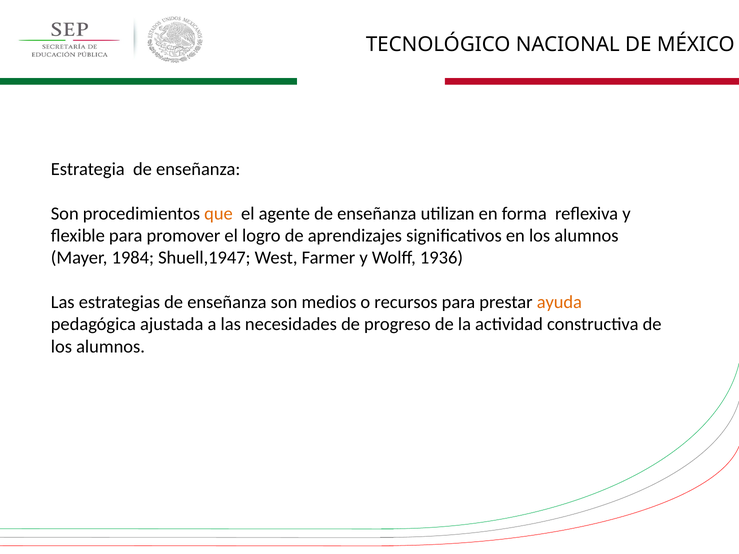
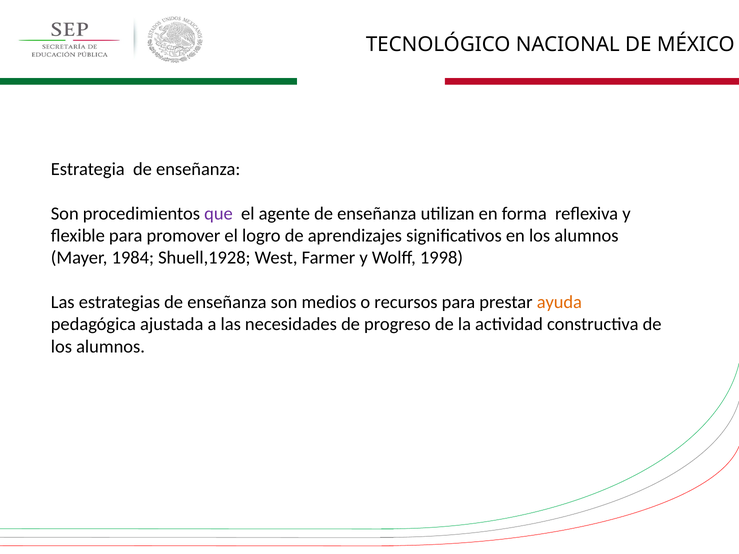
que colour: orange -> purple (218, 214)
Shuell,1947: Shuell,1947 -> Shuell,1928 (204, 258)
1936: 1936 -> 1998 (442, 258)
